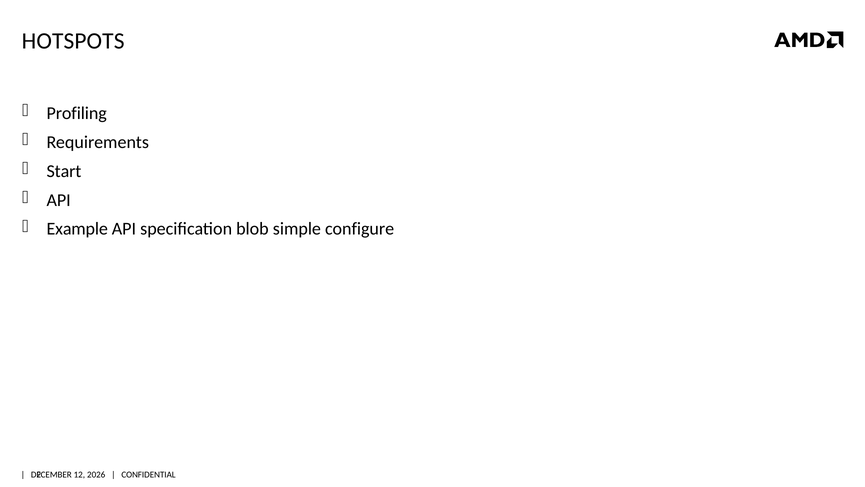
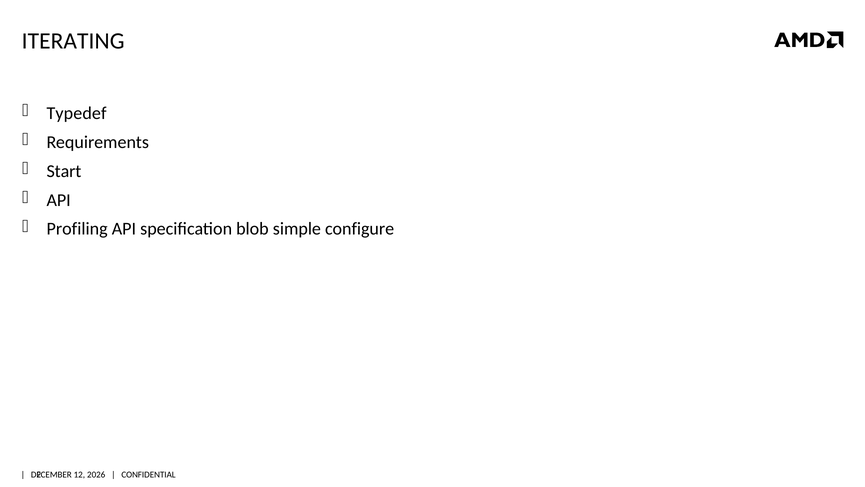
HOTSPOTS: HOTSPOTS -> ITERATING (73, 41)
Profiling: Profiling -> Typedef (77, 113)
Example: Example -> Profiling (77, 229)
